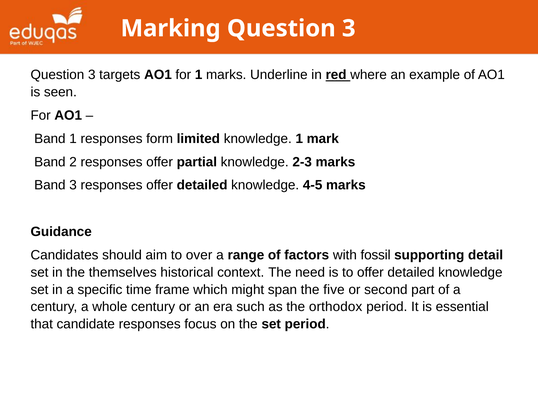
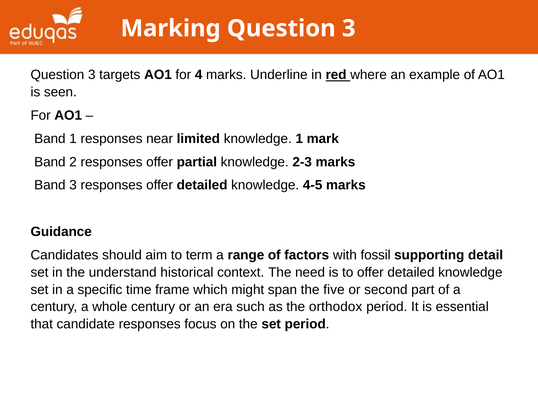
for 1: 1 -> 4 (199, 75)
form: form -> near (160, 139)
over: over -> term (199, 255)
themselves: themselves -> understand (123, 272)
